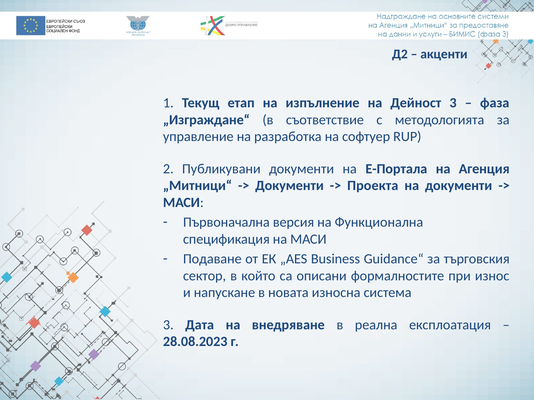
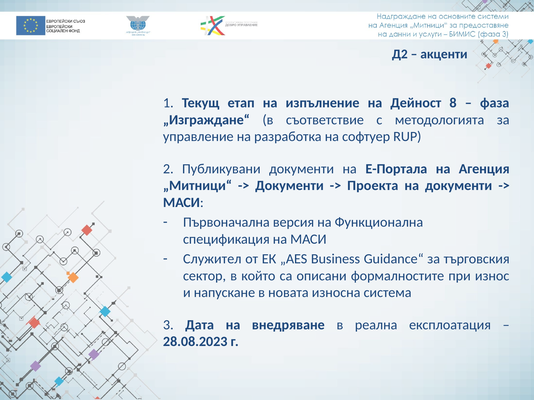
Дейност 3: 3 -> 8 (453, 103)
Подаване: Подаване -> Служител (212, 259)
